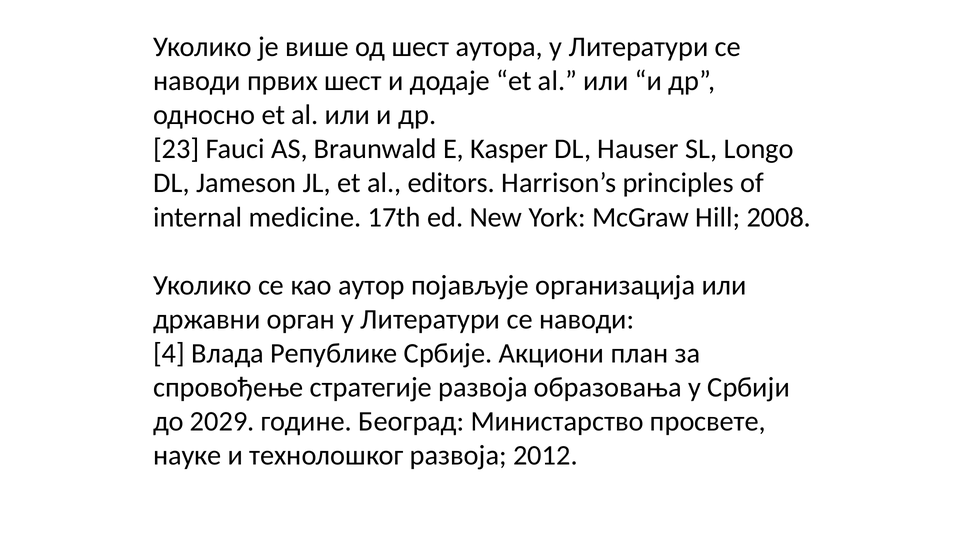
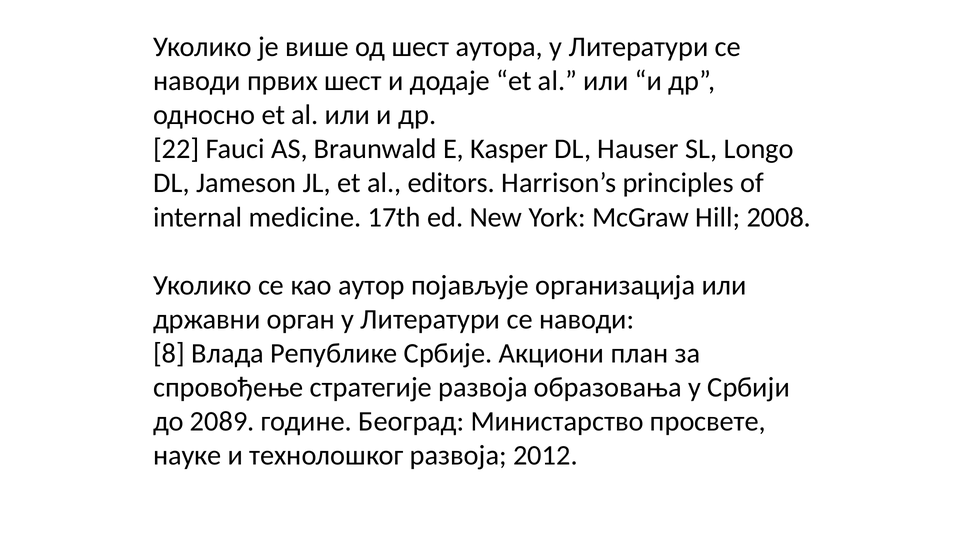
23: 23 -> 22 (176, 149)
4: 4 -> 8 (169, 354)
2029: 2029 -> 2089 (222, 422)
